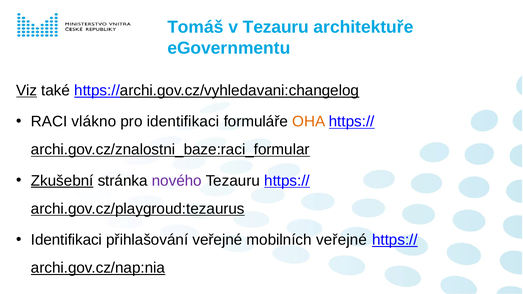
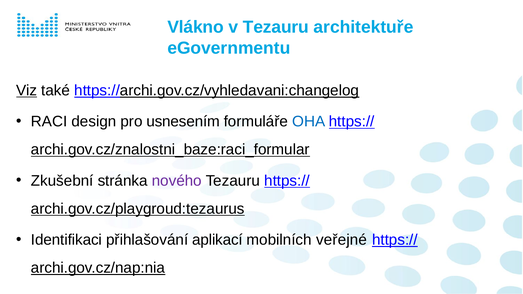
Tomáš: Tomáš -> Vlákno (196, 27)
vlákno: vlákno -> design (94, 122)
pro identifikaci: identifikaci -> usnesením (183, 122)
OHA colour: orange -> blue (309, 122)
Zkušební underline: present -> none (62, 181)
přihlašování veřejné: veřejné -> aplikací (217, 240)
